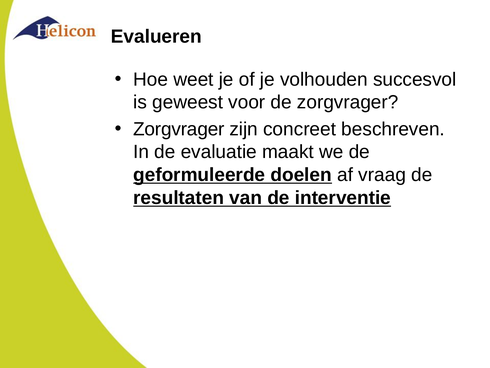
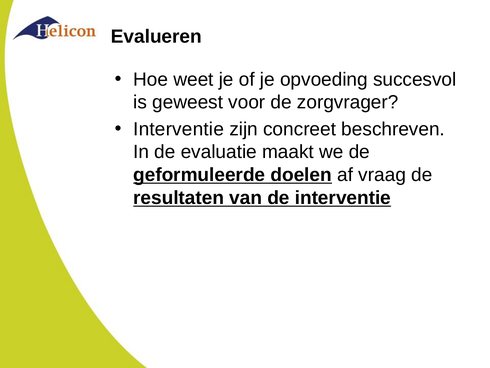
volhouden: volhouden -> opvoeding (324, 79)
Zorgvrager: Zorgvrager -> Interventie (179, 129)
